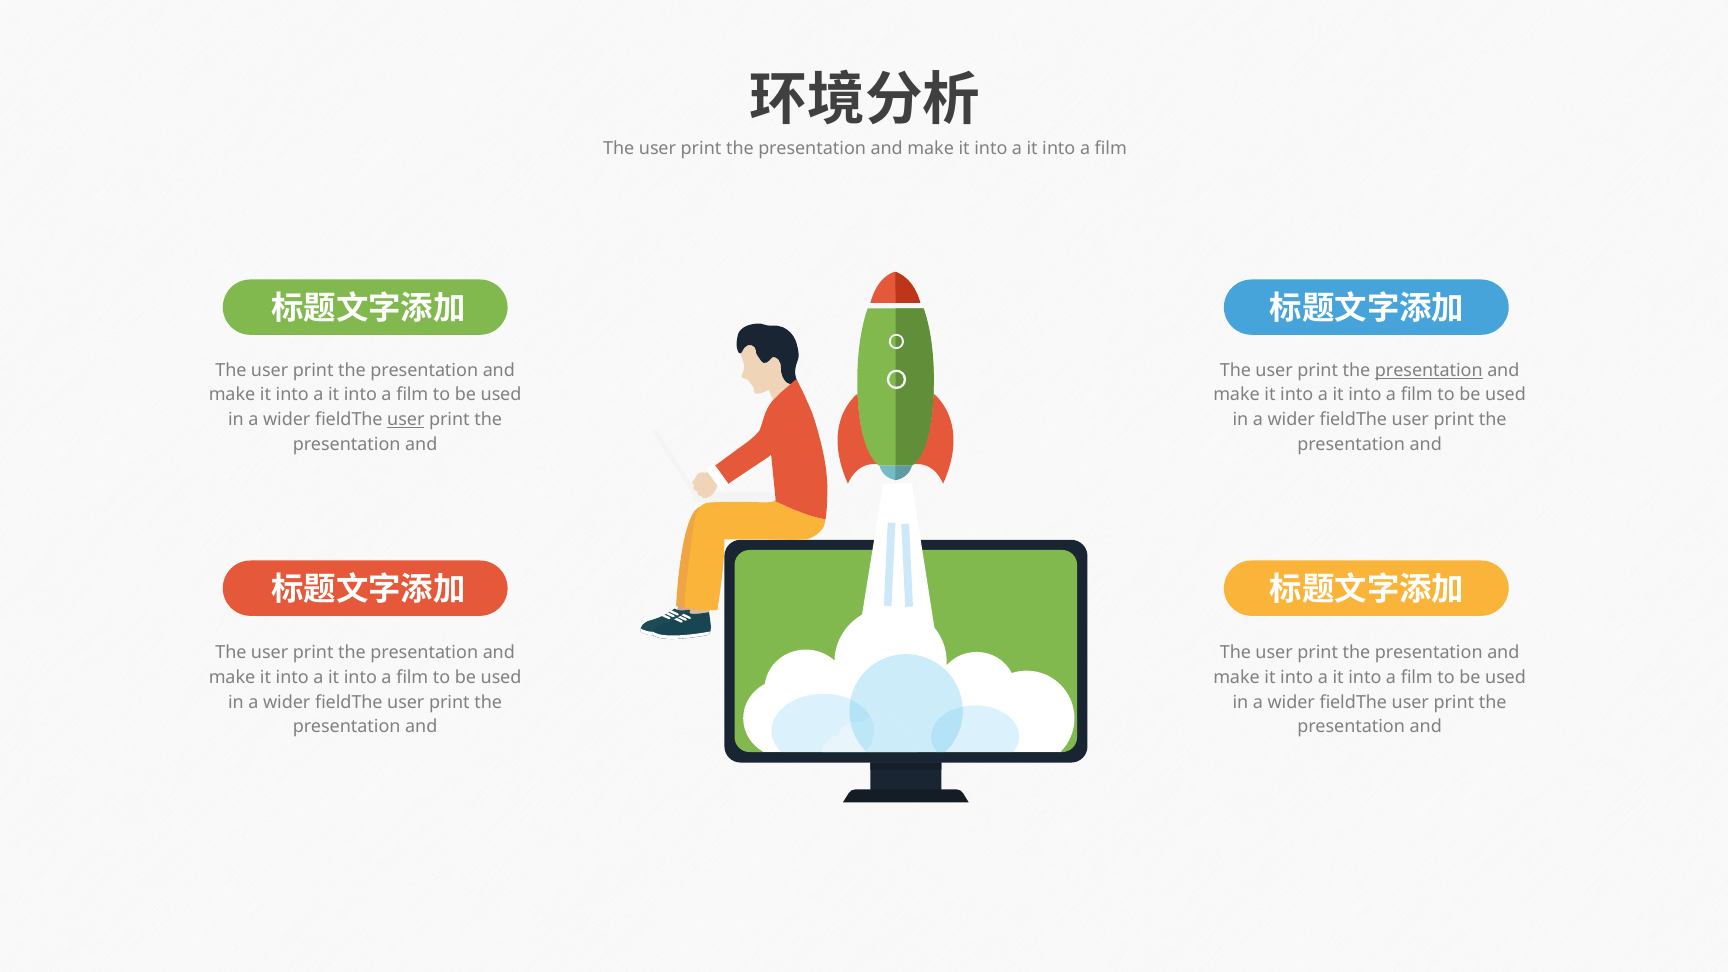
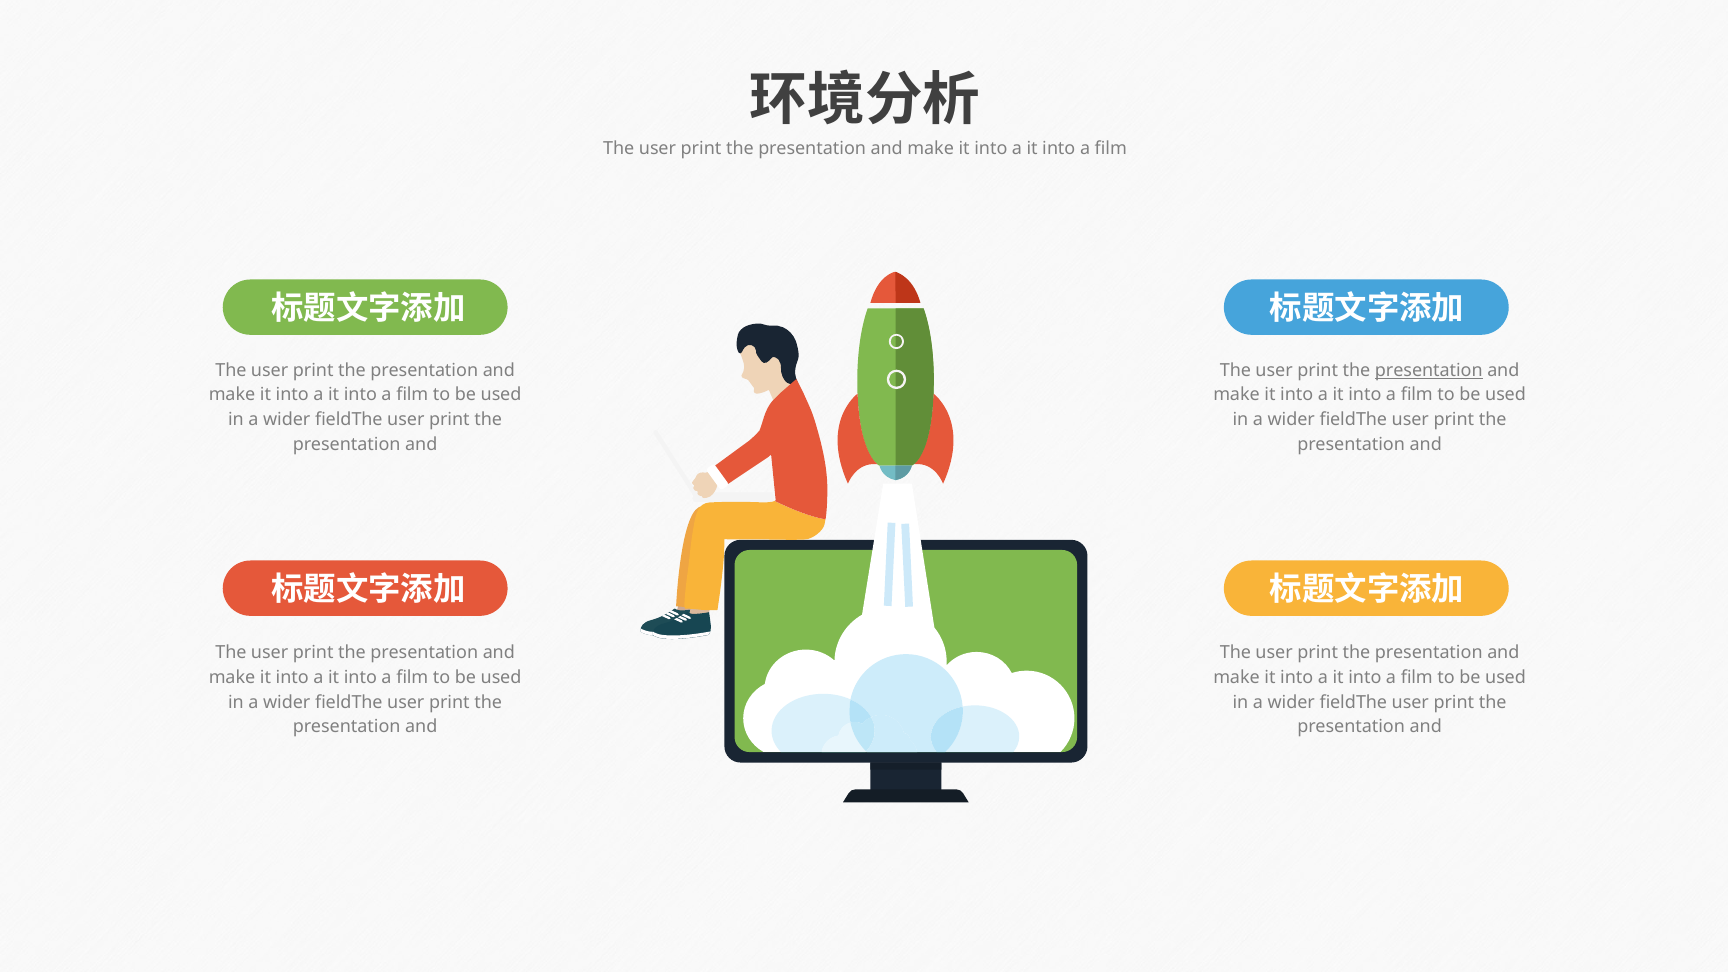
user underline: present -> none (406, 420)
